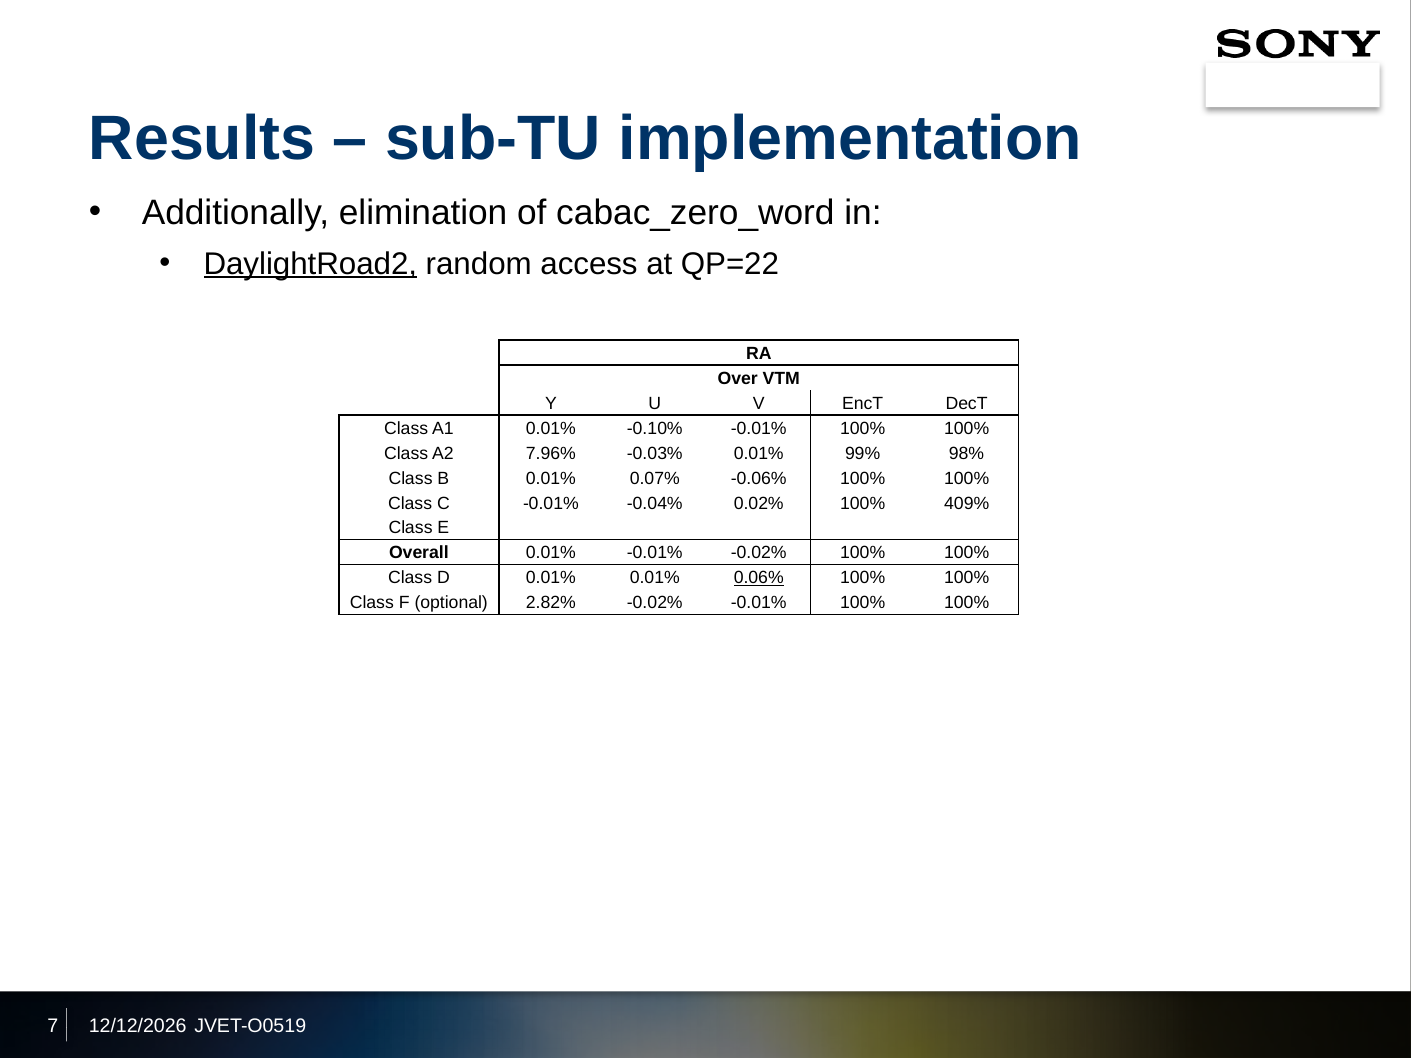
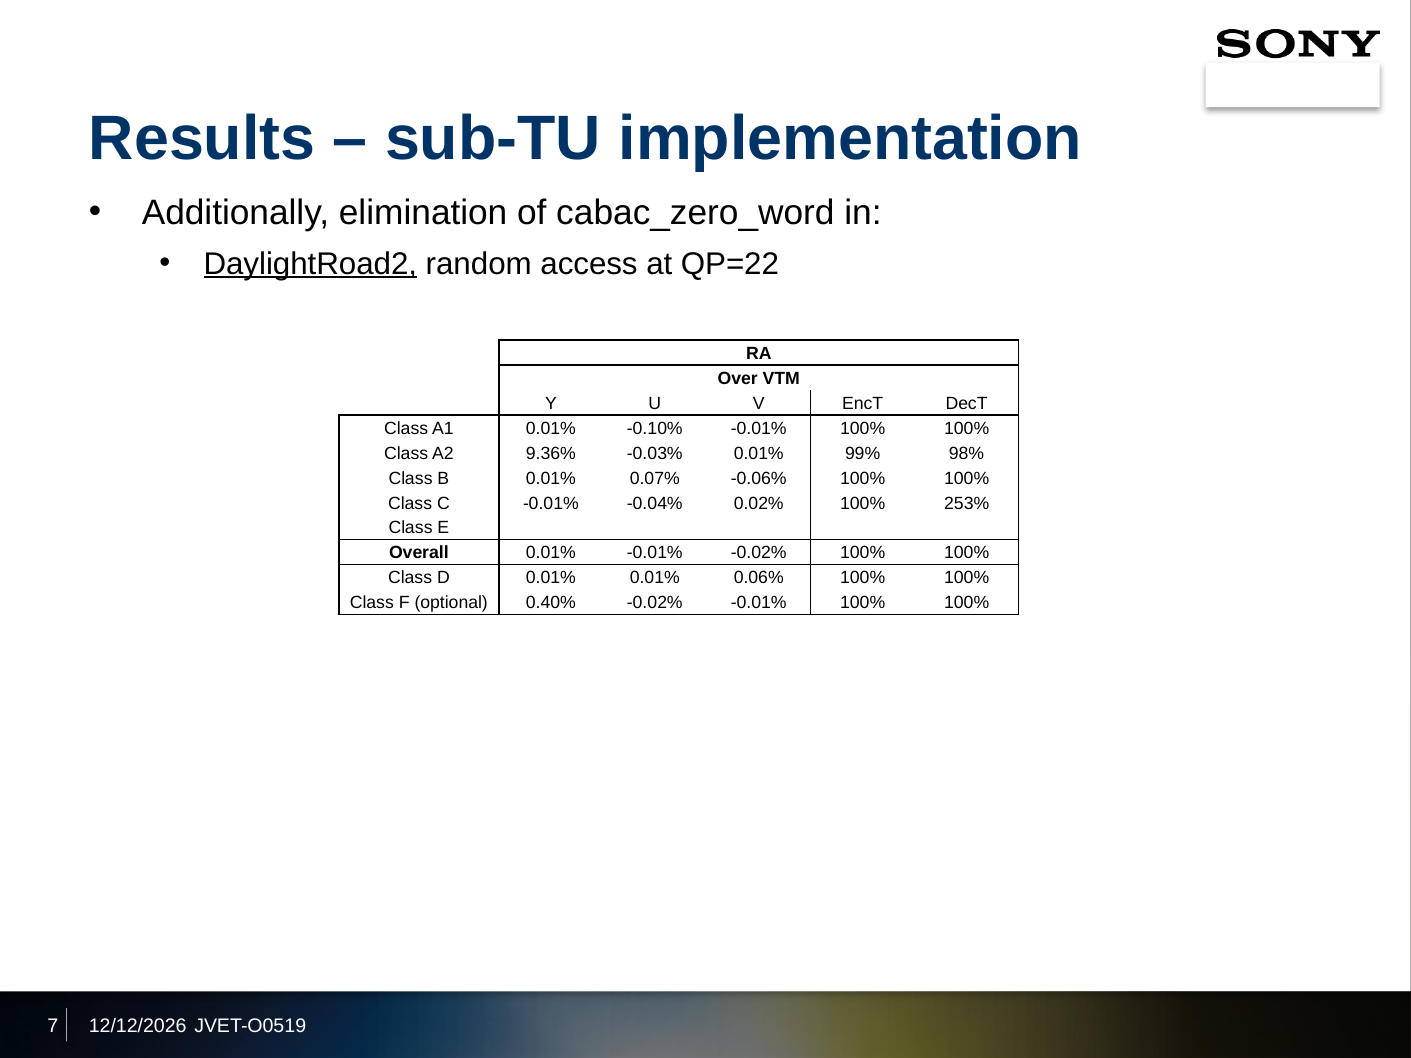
7.96%: 7.96% -> 9.36% (551, 453)
409%: 409% -> 253% (967, 503)
0.06% underline: present -> none (759, 578)
2.82%: 2.82% -> 0.40% (551, 603)
